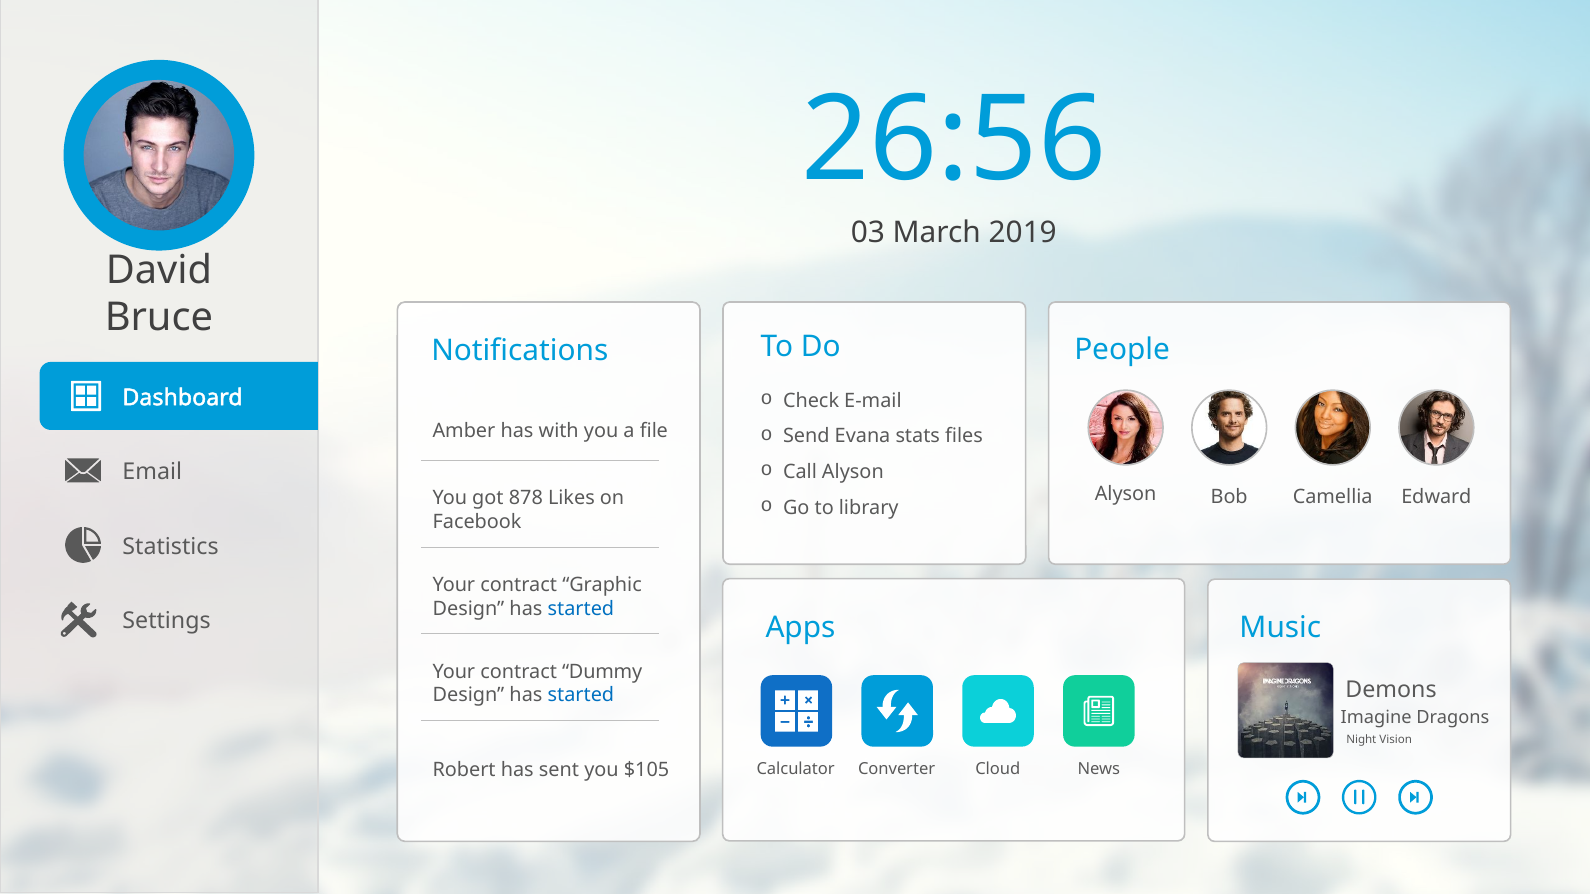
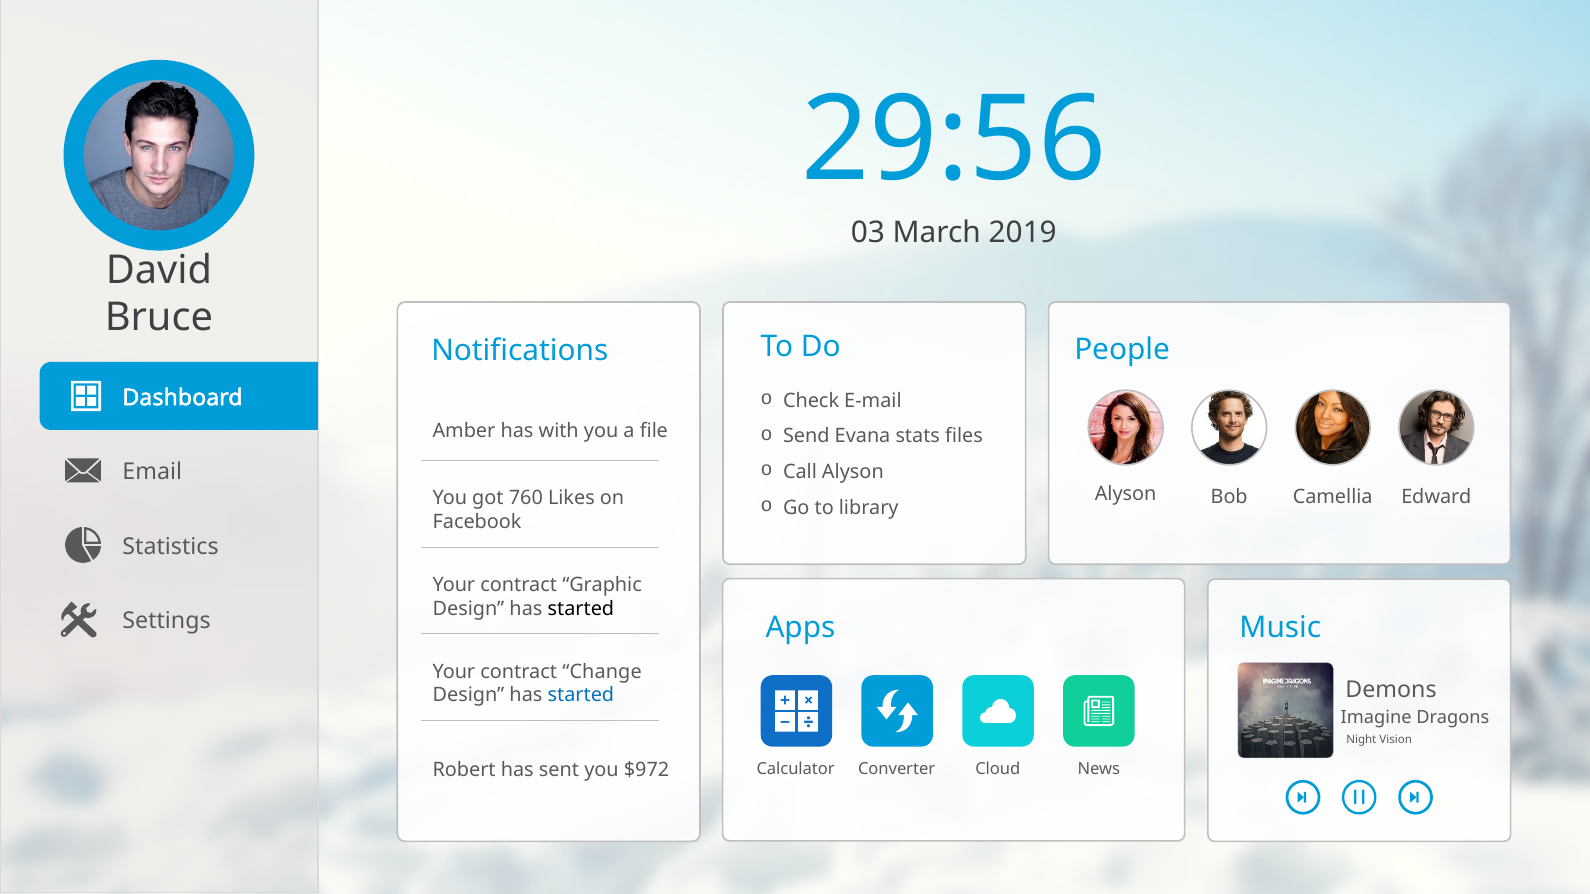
26:56: 26:56 -> 29:56 (954, 140)
878: 878 -> 760 (526, 498)
started colour: blue -> black (581, 609)
Dummy: Dummy -> Change (602, 672)
$105: $105 -> $972 (647, 770)
